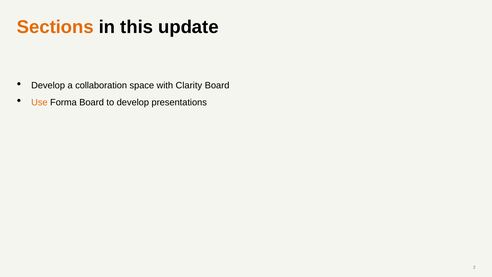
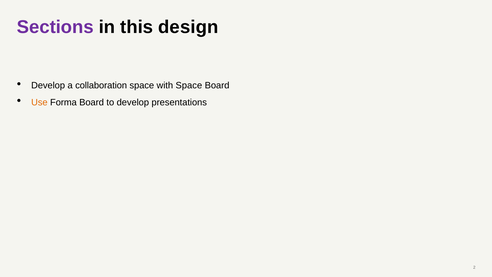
Sections colour: orange -> purple (55, 27)
update: update -> design (188, 27)
with Clarity: Clarity -> Space (189, 85)
